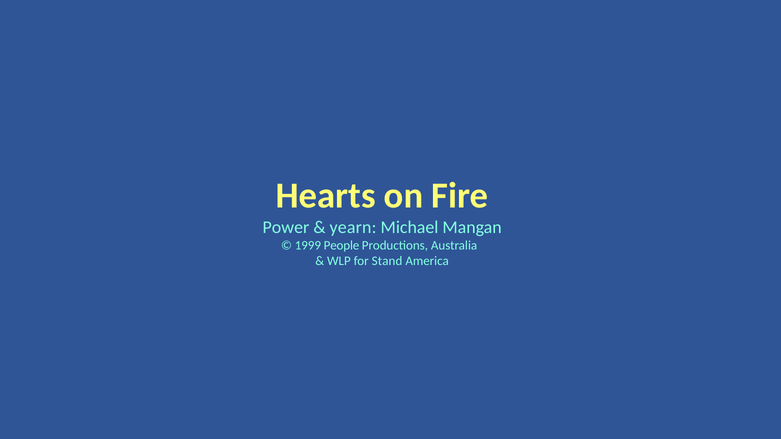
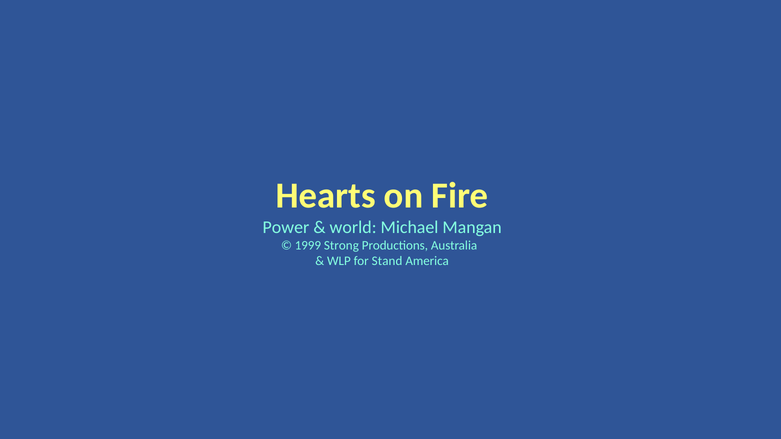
yearn: yearn -> world (353, 227)
People: People -> Strong (341, 245)
